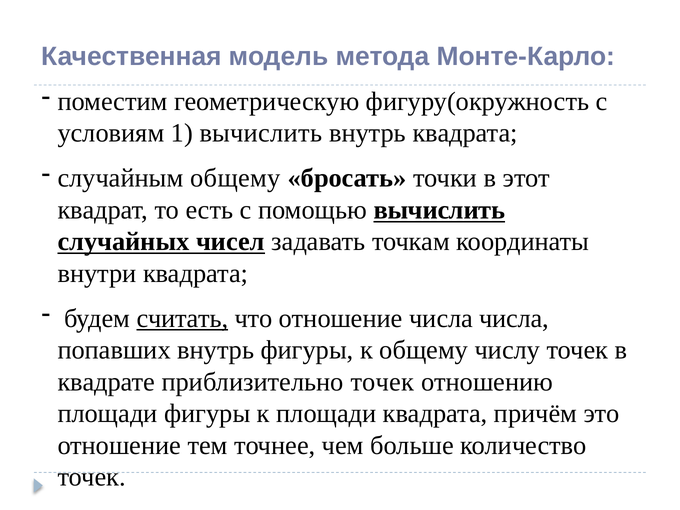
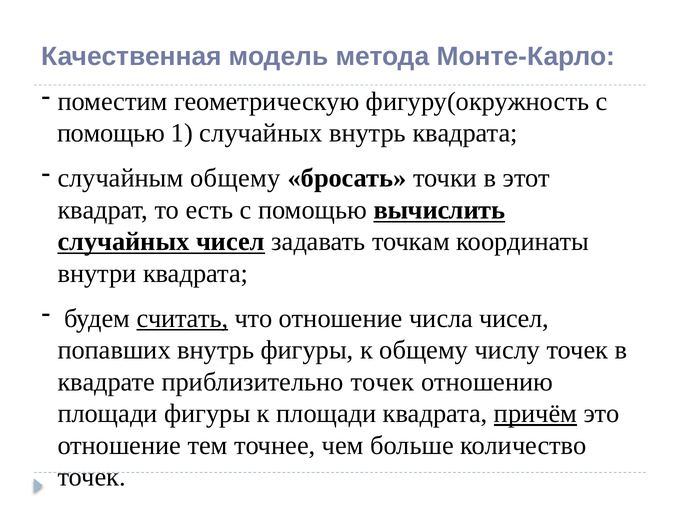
условиям: условиям -> помощью (111, 133)
1 вычислить: вычислить -> случайных (261, 133)
числа числа: числа -> чисел (514, 318)
причём underline: none -> present (536, 414)
